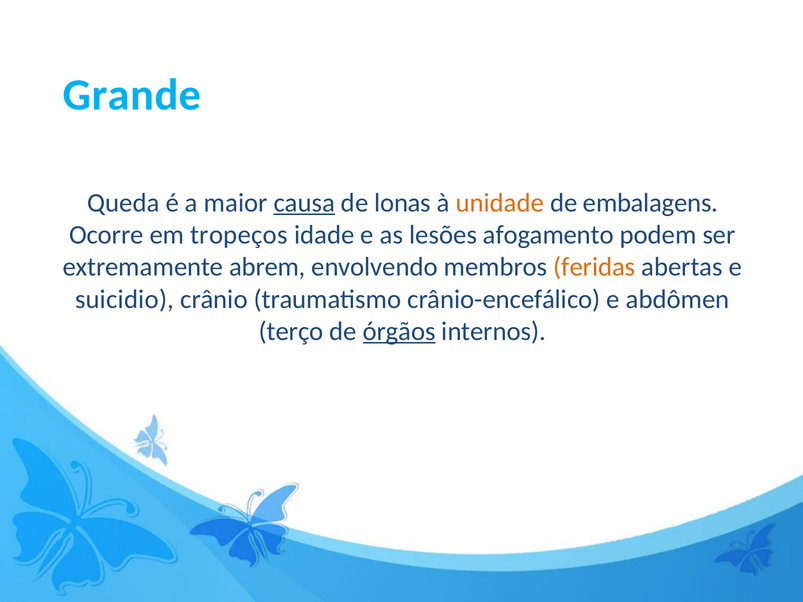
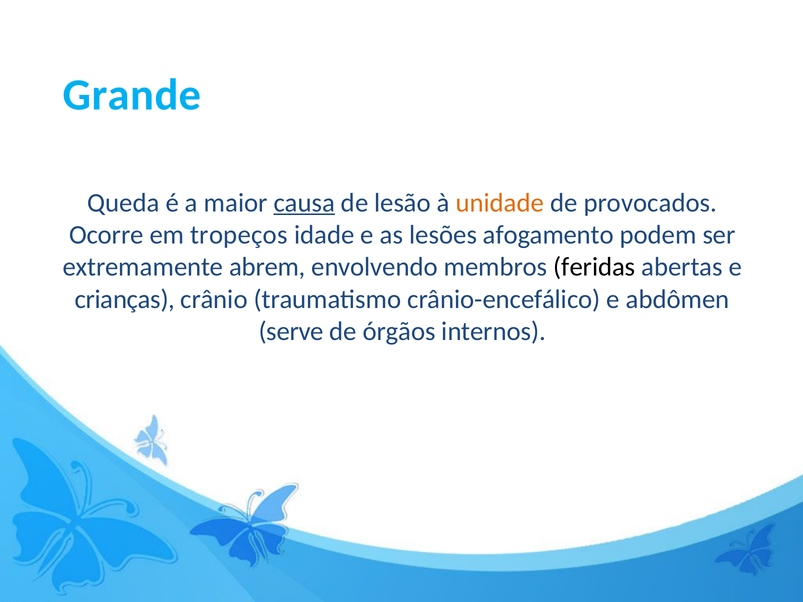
lonas: lonas -> lesão (403, 203)
embalagens: embalagens -> provocados (650, 203)
feridas colour: orange -> black (594, 267)
suicidio: suicidio -> crianças (125, 299)
terço: terço -> serve (291, 331)
órgãos underline: present -> none (399, 331)
